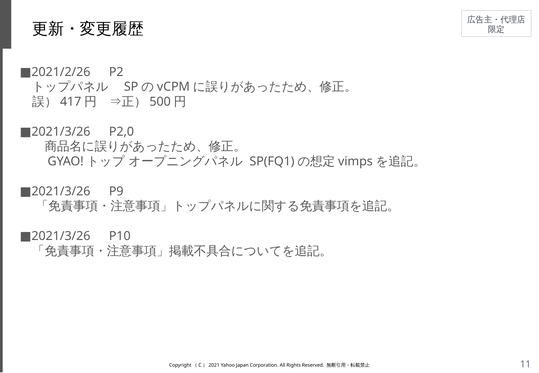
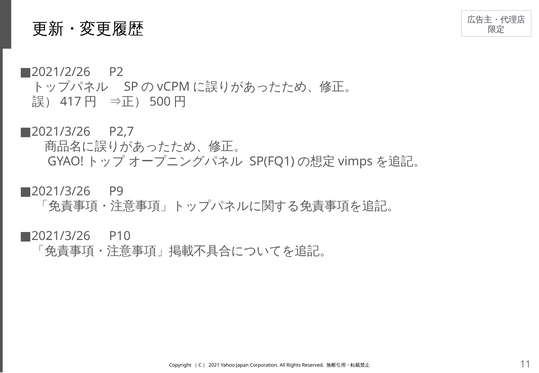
P2,0: P2,0 -> P2,7 (121, 132)
